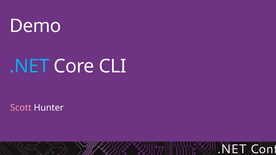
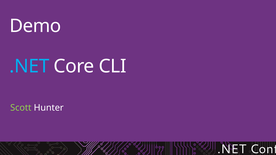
Scott colour: pink -> light green (21, 108)
